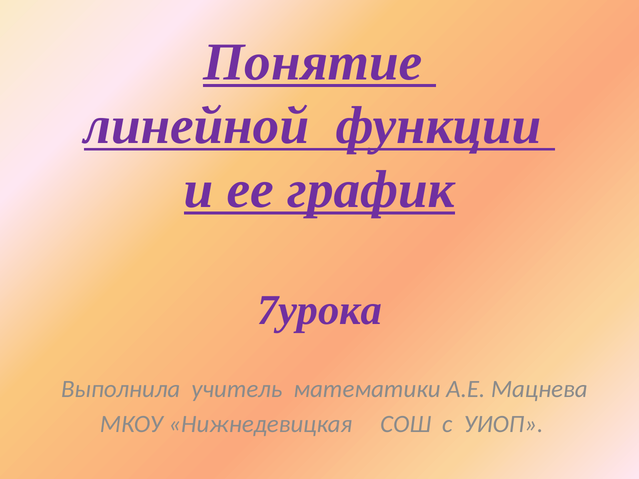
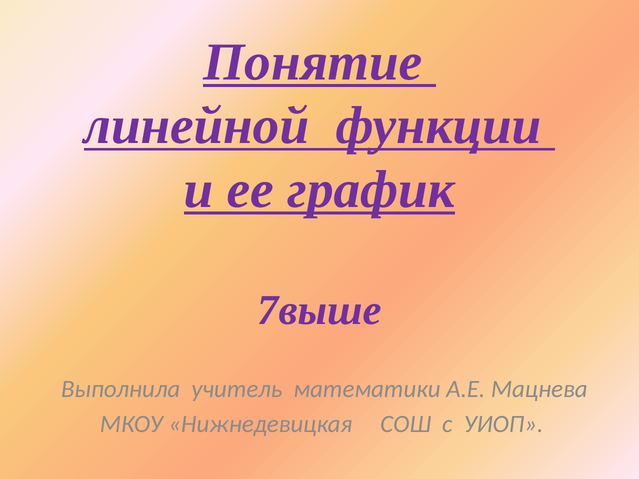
7урока: 7урока -> 7выше (319, 310)
